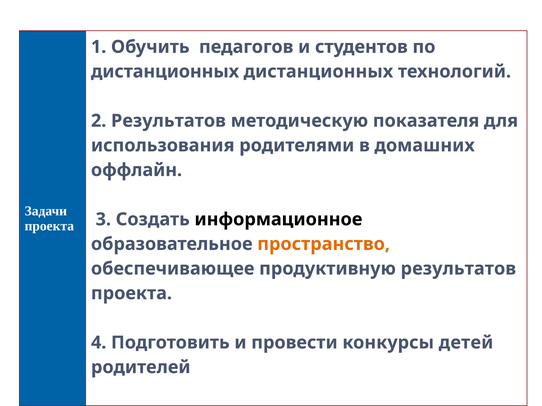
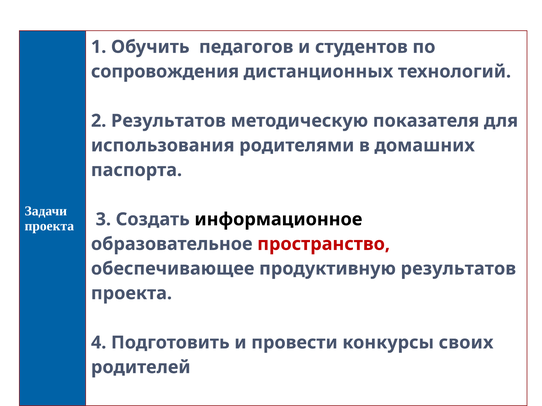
дистанционных: дистанционных -> сопровождения (165, 72)
оффлайн: оффлайн -> паспорта (136, 170)
пространство colour: orange -> red (324, 244)
детей: детей -> своих (466, 343)
